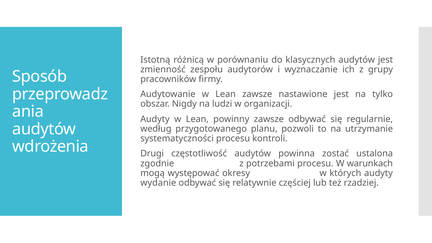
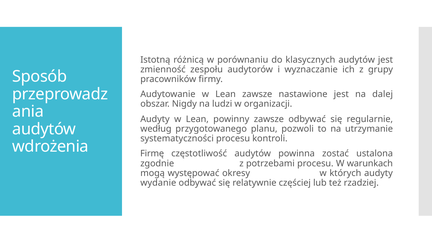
tylko: tylko -> dalej (383, 94)
Drugi: Drugi -> Firmę (152, 154)
